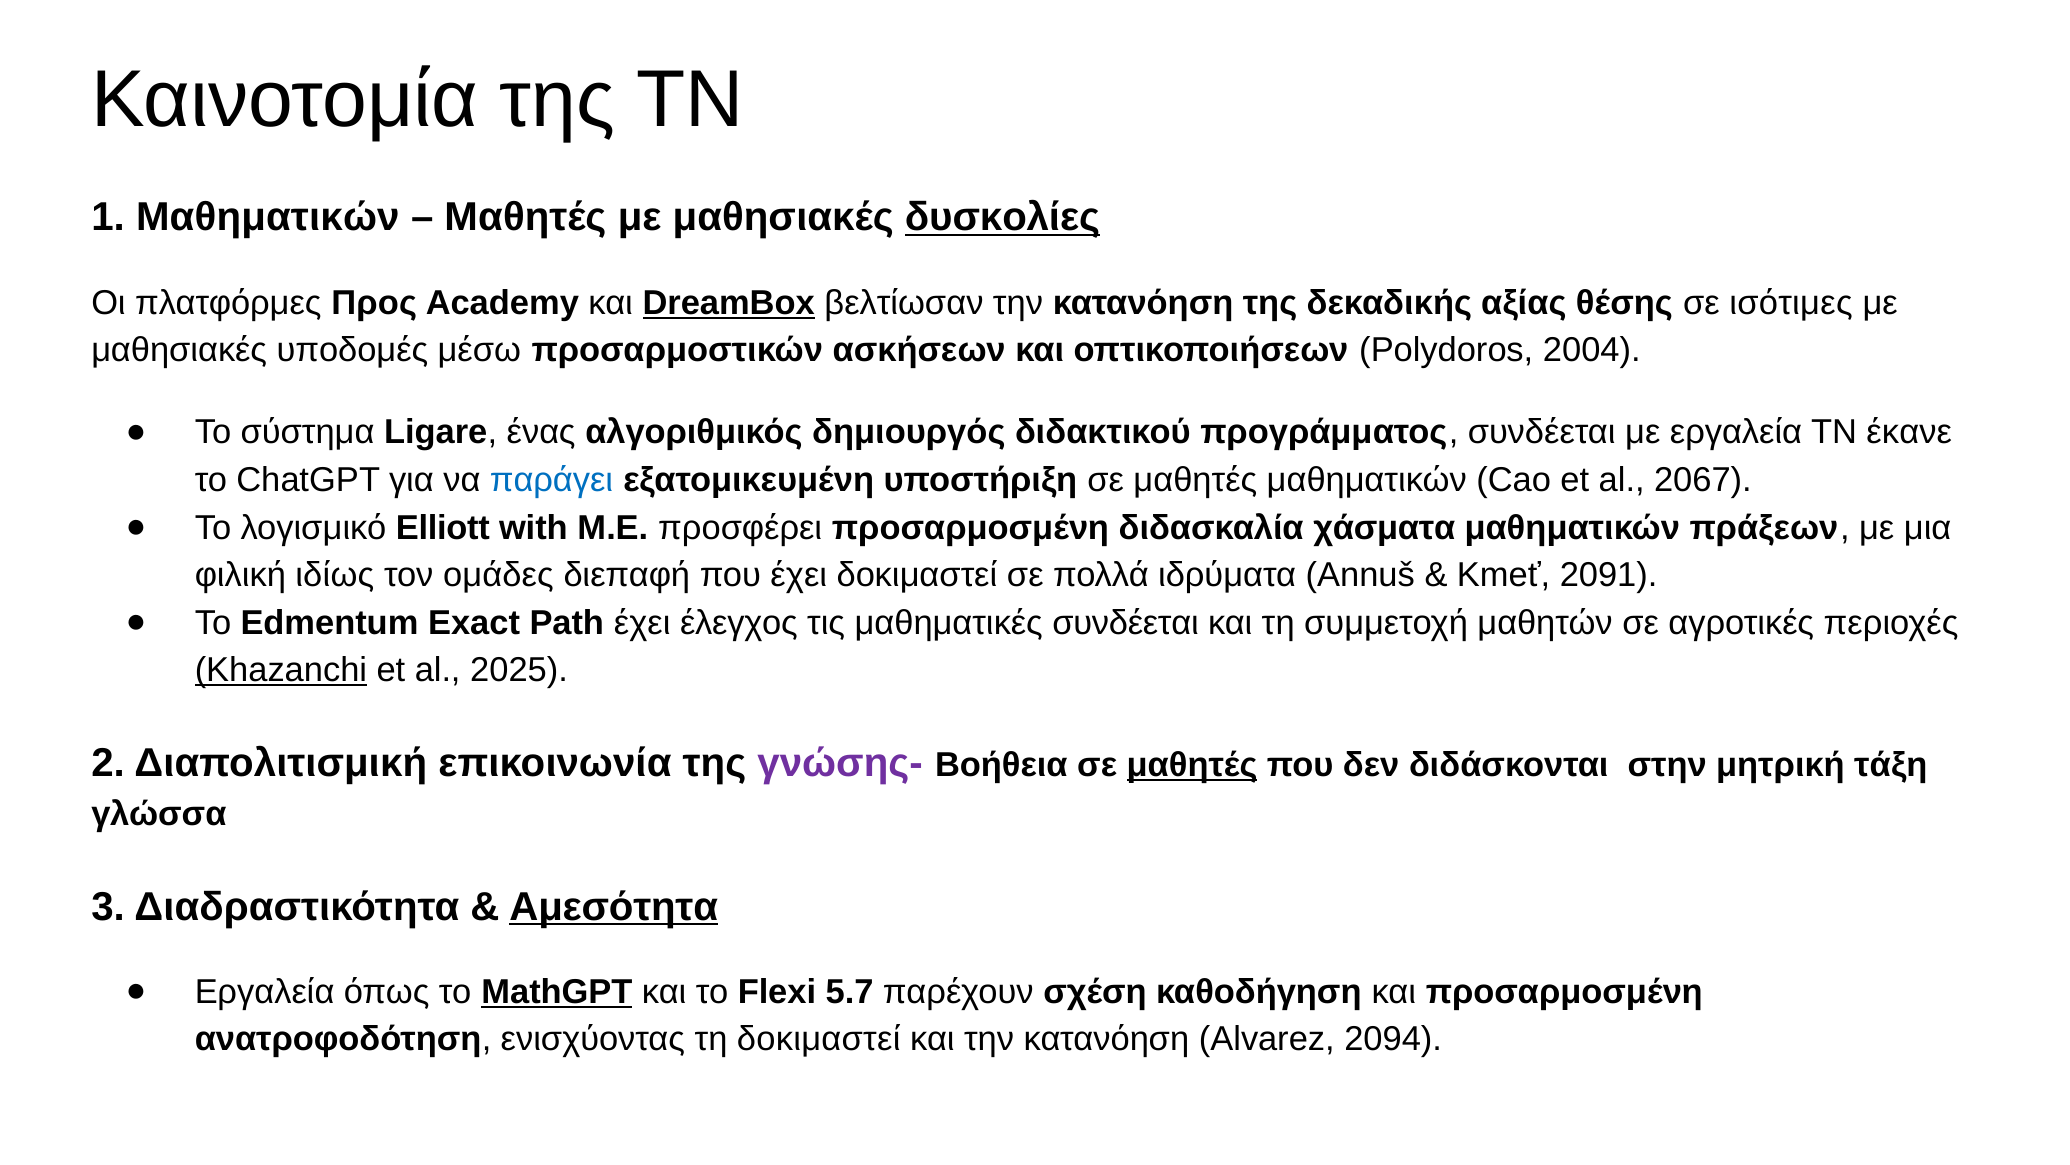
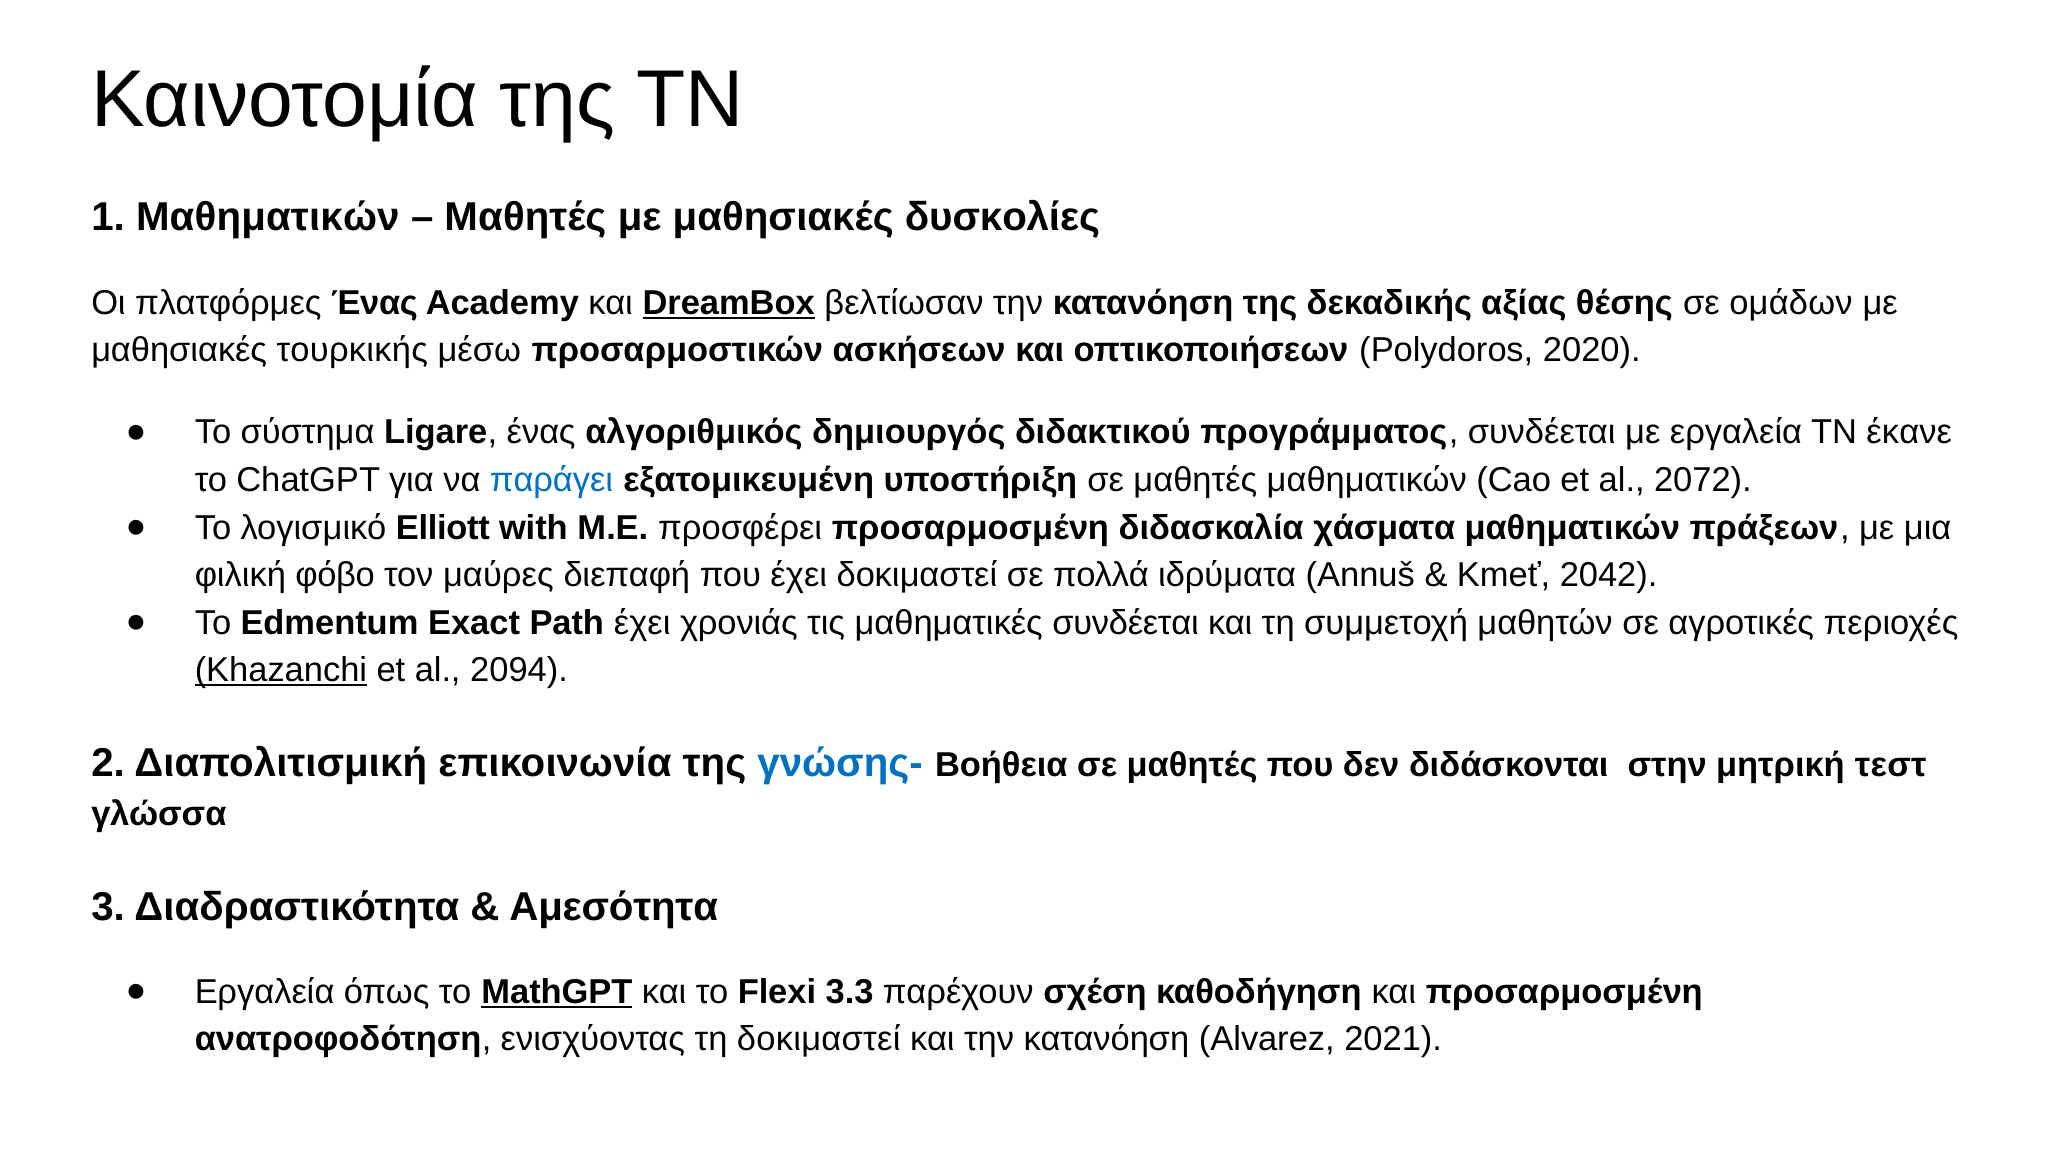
δυσκολίες underline: present -> none (1002, 218)
πλατφόρμες Προς: Προς -> Ένας (374, 303)
ισότιμες: ισότιμες -> ομάδων (1791, 303)
υποδομές: υποδομές -> τουρκικής (352, 350)
2004: 2004 -> 2020 (1592, 350)
2067: 2067 -> 2072 (1703, 480)
ιδίως: ιδίως -> φόβο (335, 575)
ομάδες: ομάδες -> μαύρες (498, 575)
2091: 2091 -> 2042 (1609, 575)
έλεγχος: έλεγχος -> χρονιάς (739, 623)
2025: 2025 -> 2094 (519, 670)
γνώσης- colour: purple -> blue (840, 763)
μαθητές underline: present -> none (1192, 765)
τάξη: τάξη -> τεστ (1891, 765)
Αμεσότητα underline: present -> none (614, 906)
5.7: 5.7 -> 3.3 (850, 991)
2094: 2094 -> 2021 (1393, 1039)
